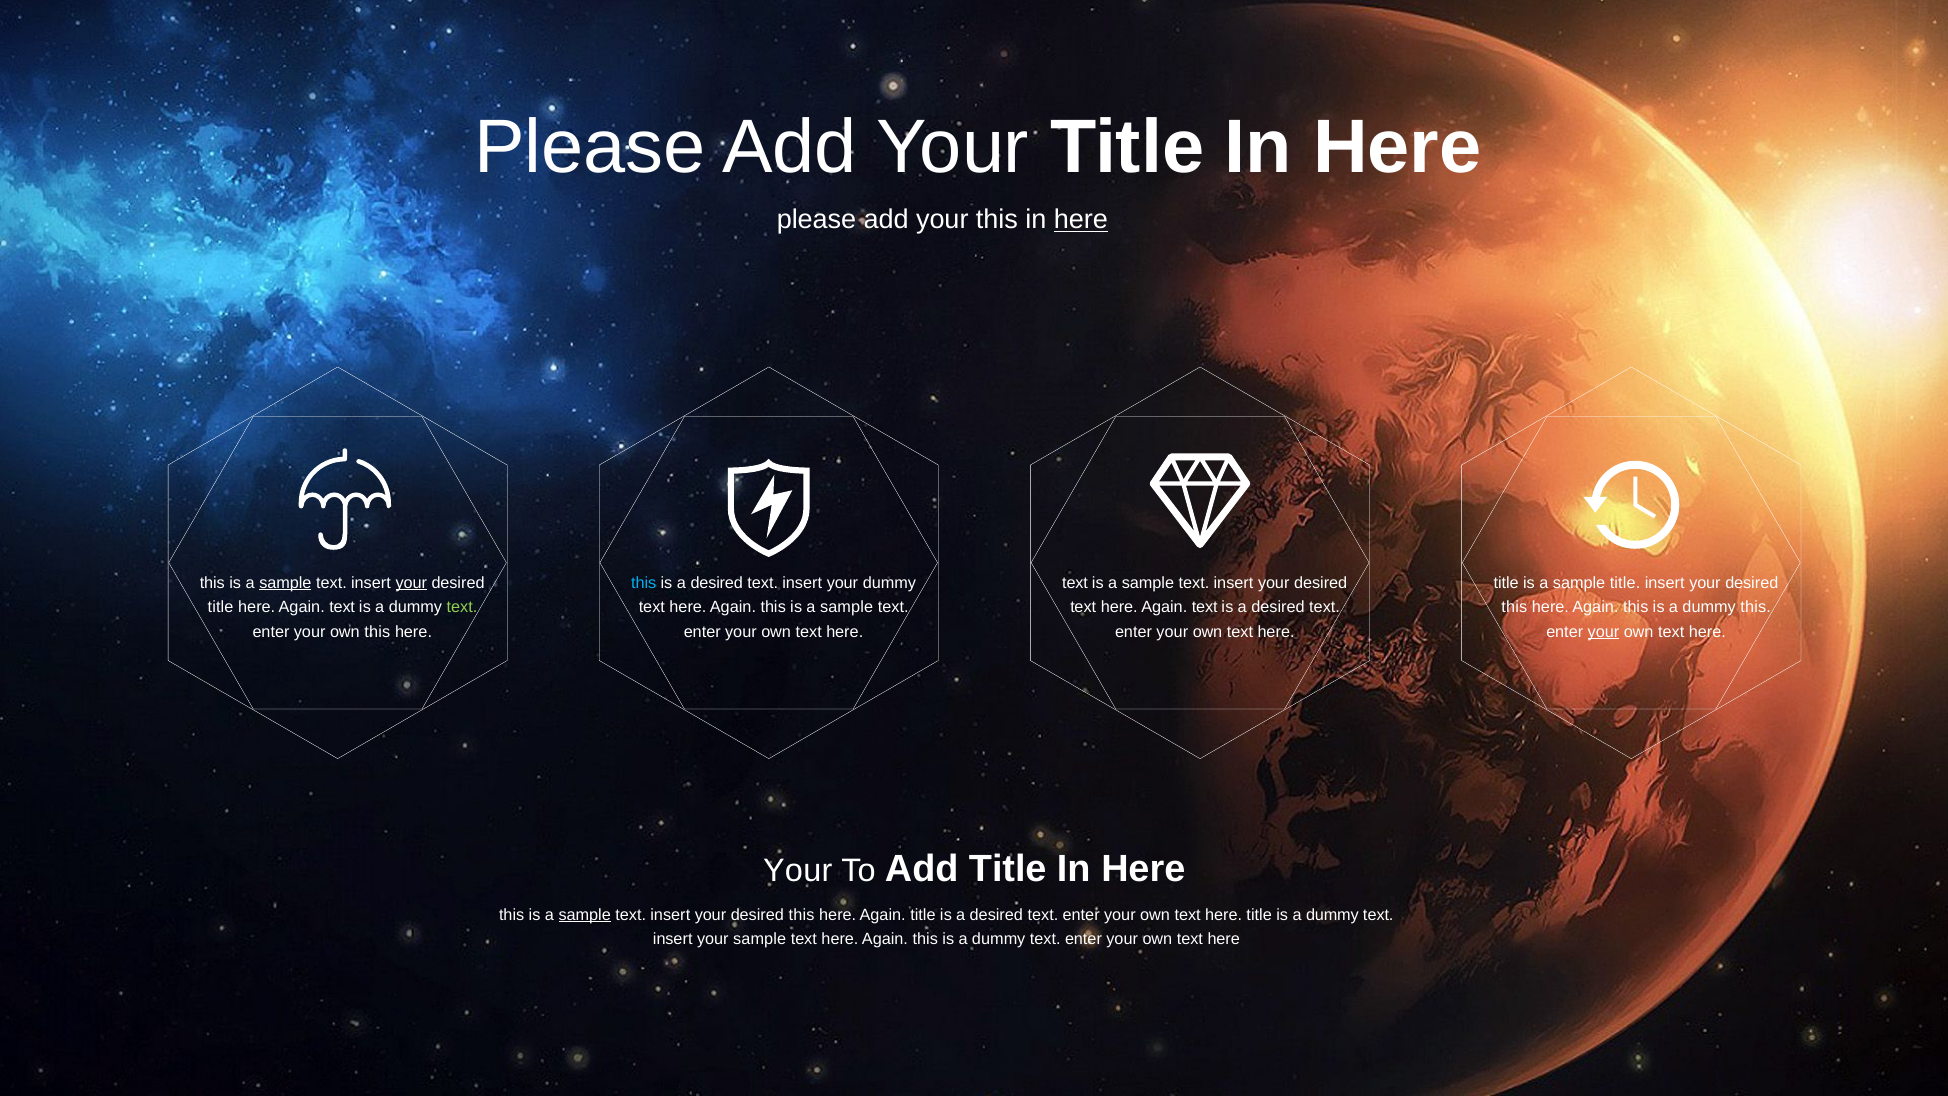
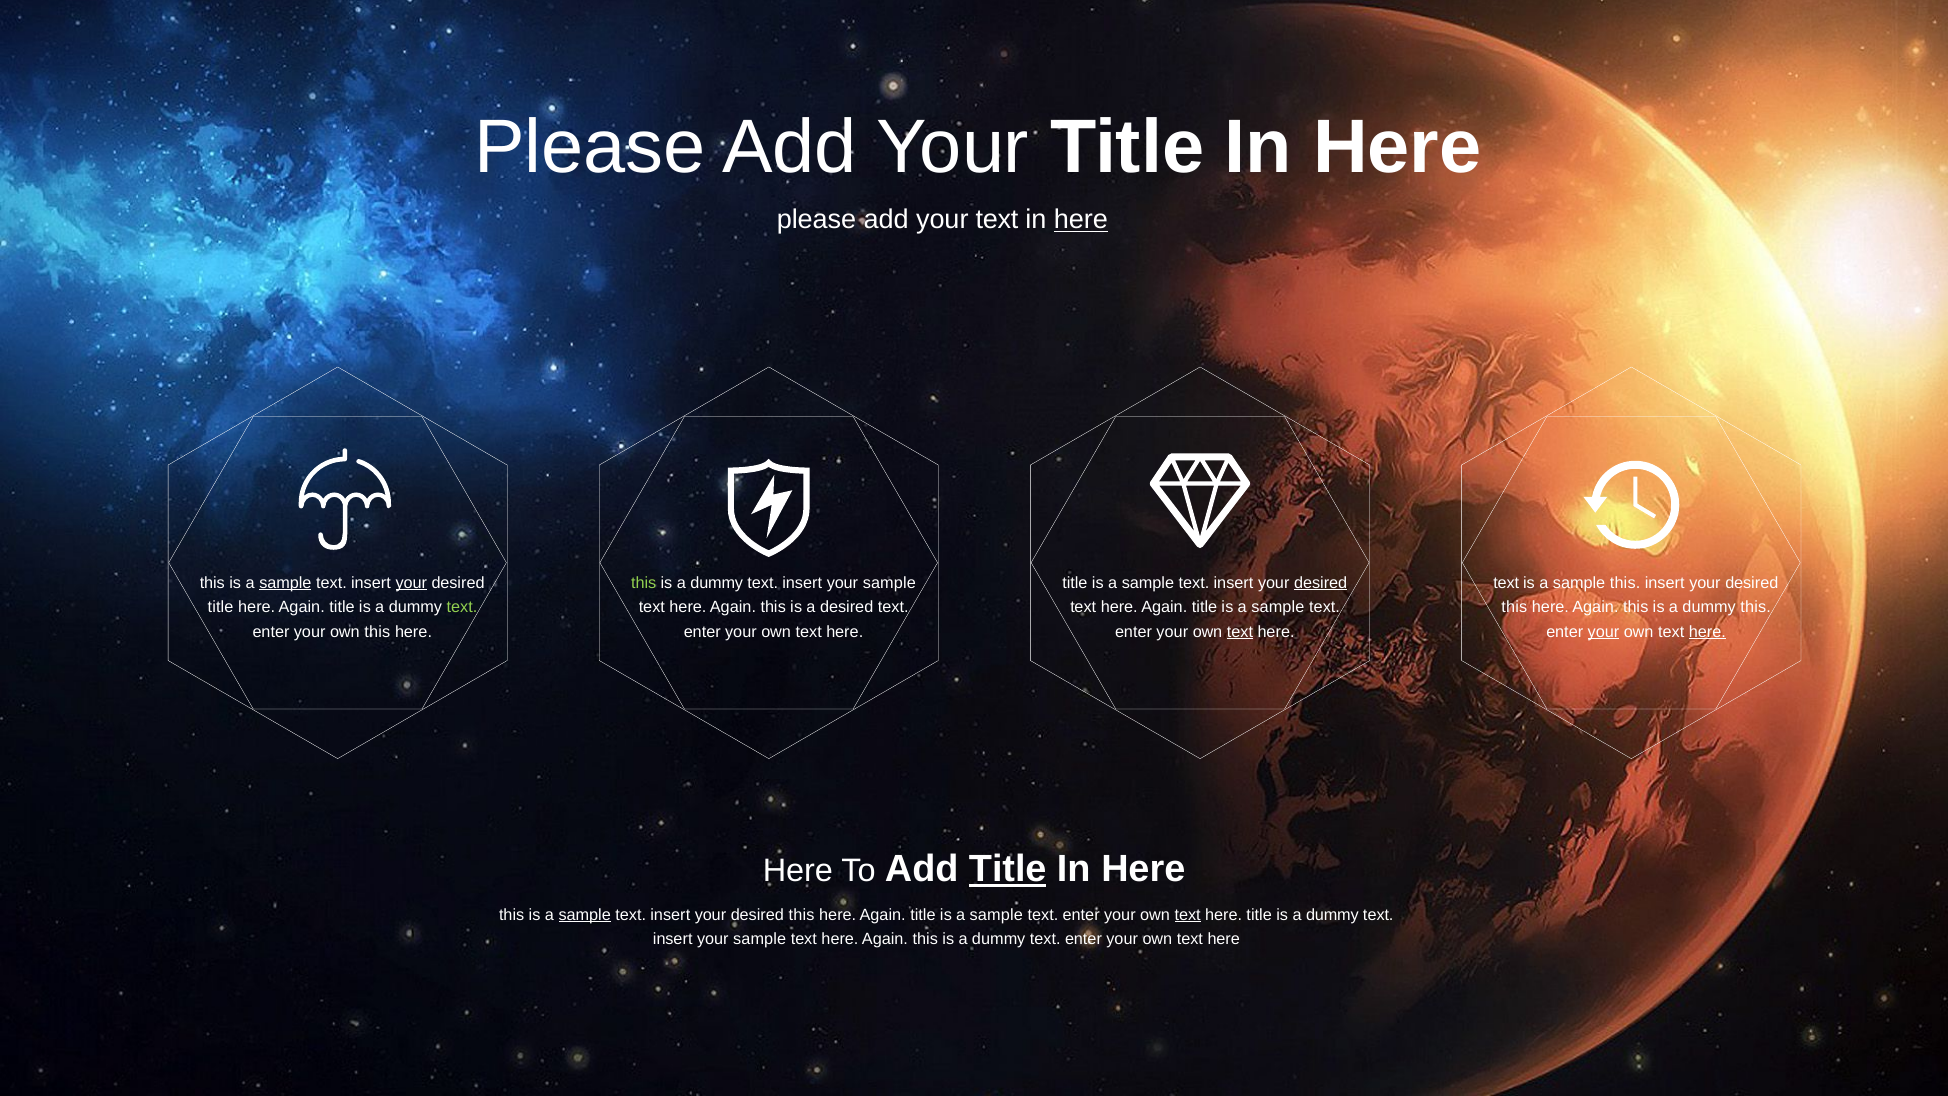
your this: this -> text (997, 220)
this colour: light blue -> light green (644, 583)
desired: desired -> dummy (717, 583)
dummy: dummy -> sample (889, 583)
text: text -> title (1075, 583)
desired underline: none -> present (1321, 583)
title: title -> text (1506, 583)
sample title: title -> this (1625, 583)
text: text -> title (342, 607)
sample: sample -> desired (847, 607)
text here Again text: text -> title (1205, 607)
desired: desired -> sample (1278, 607)
text underline: none -> present (1240, 632)
here underline: none -> present (1707, 632)
Your: Your -> Here (798, 871)
Title underline: none -> present (1008, 869)
desired: desired -> sample (996, 915)
text underline: none -> present (1188, 915)
